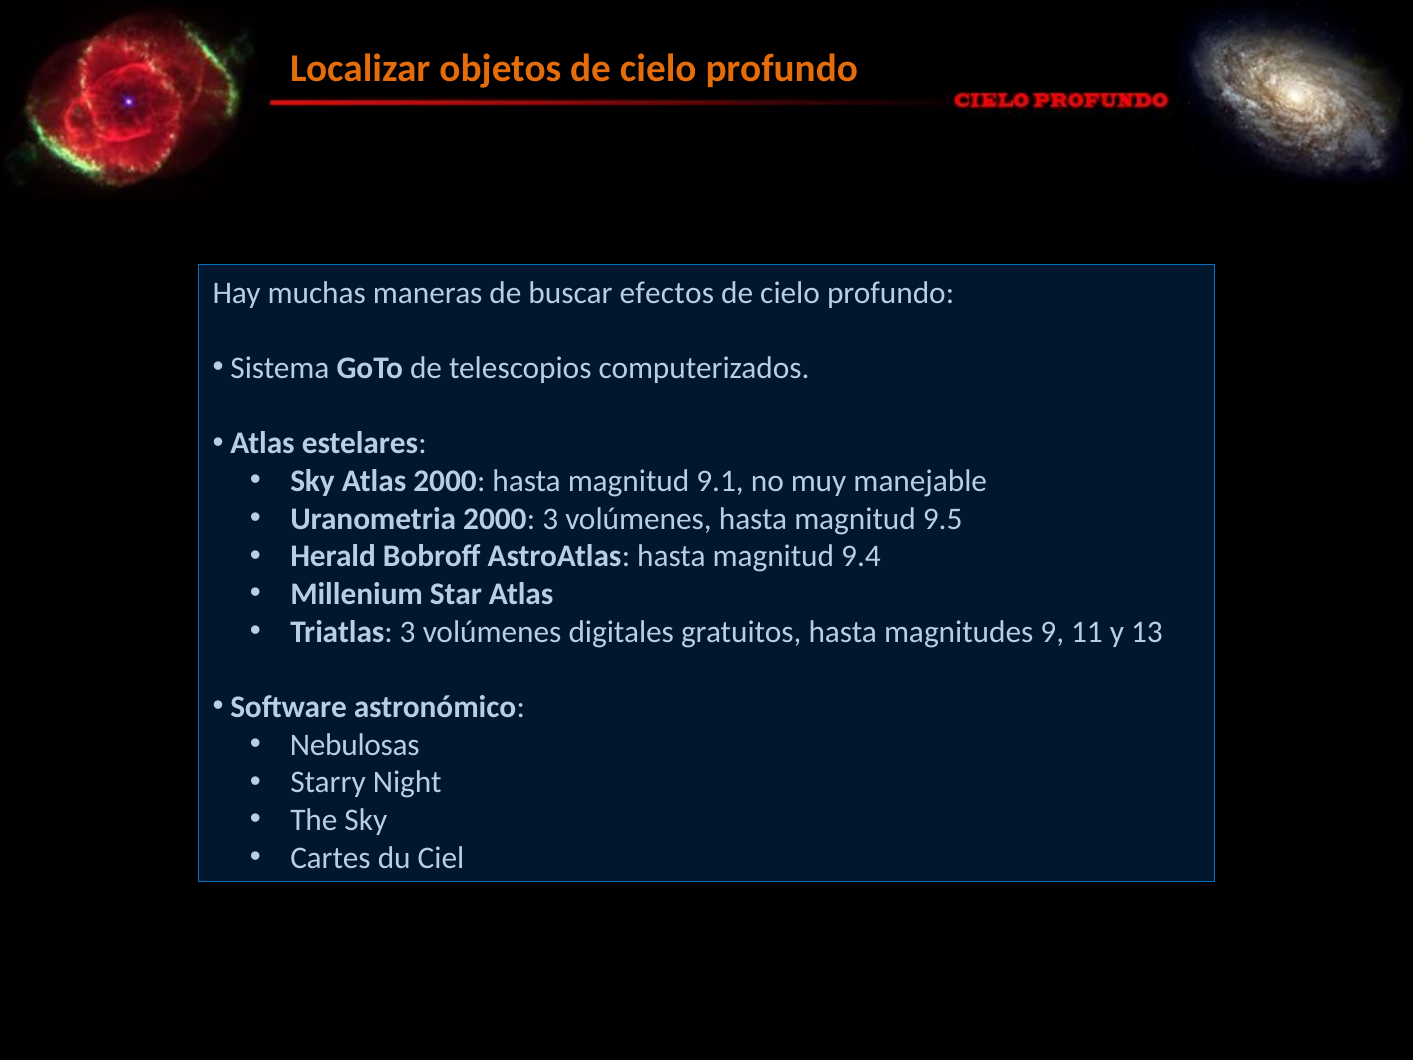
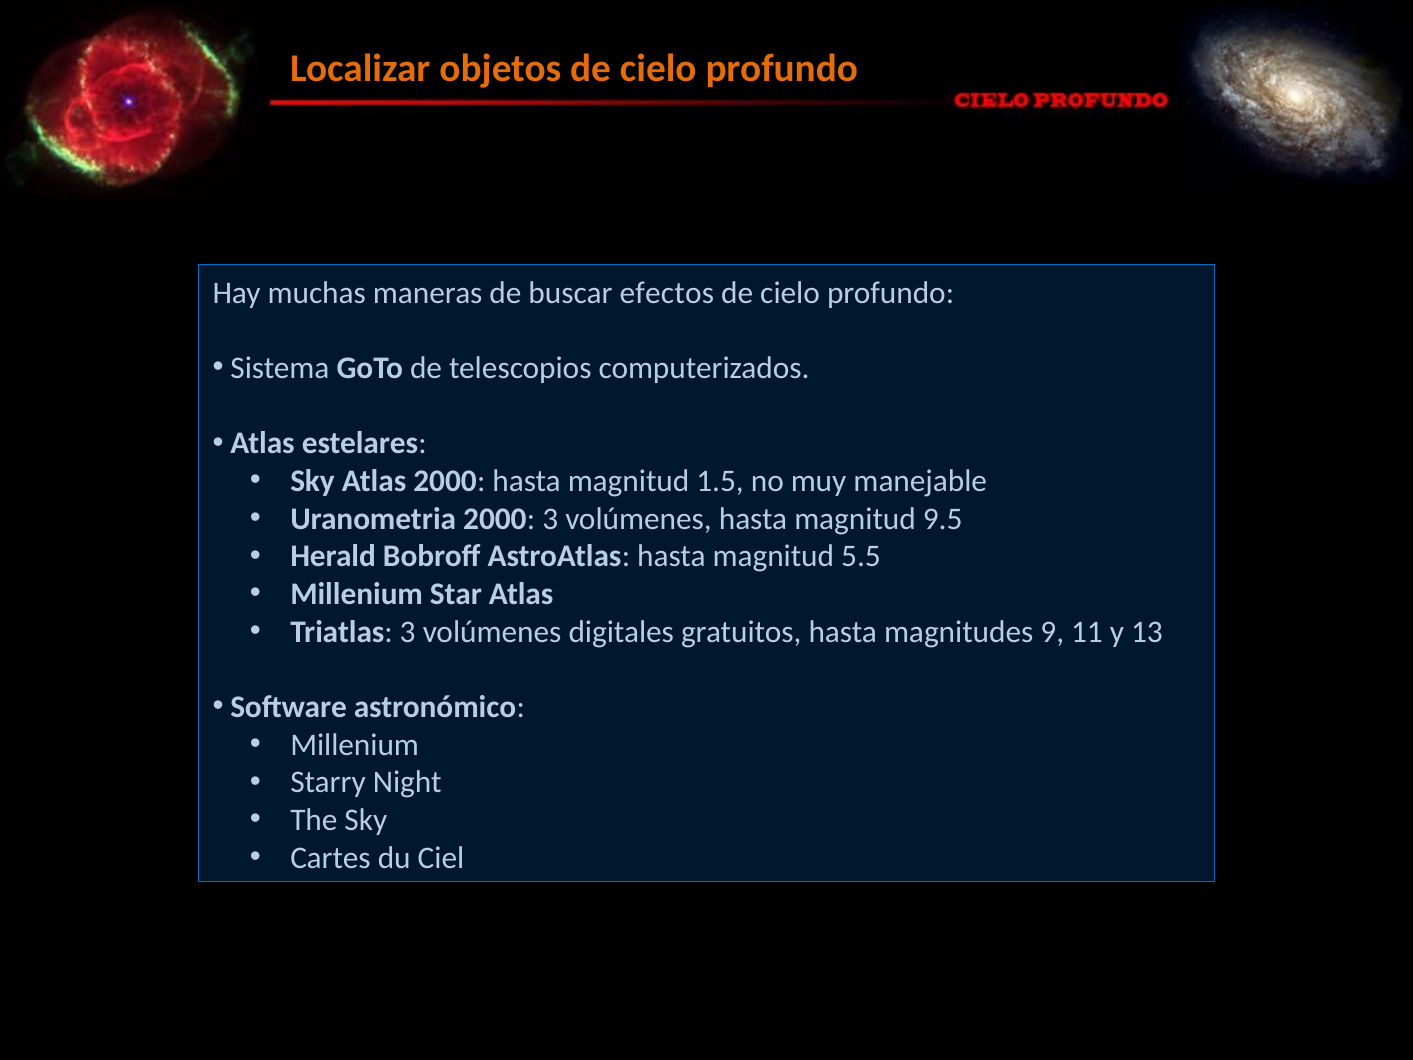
9.1: 9.1 -> 1.5 (720, 481)
9.4: 9.4 -> 5.5 (861, 556)
Nebulosas: Nebulosas -> Millenium (355, 745)
